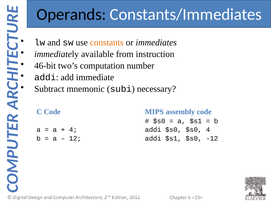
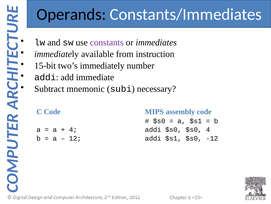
constants colour: orange -> purple (107, 42)
46-bit: 46-bit -> 15-bit (45, 65)
two’s computation: computation -> immediately (102, 65)
